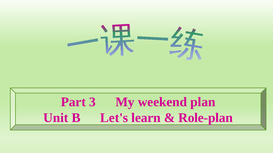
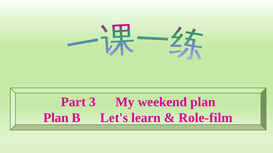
Unit: Unit -> Plan (56, 118)
Role-plan: Role-plan -> Role-film (205, 118)
